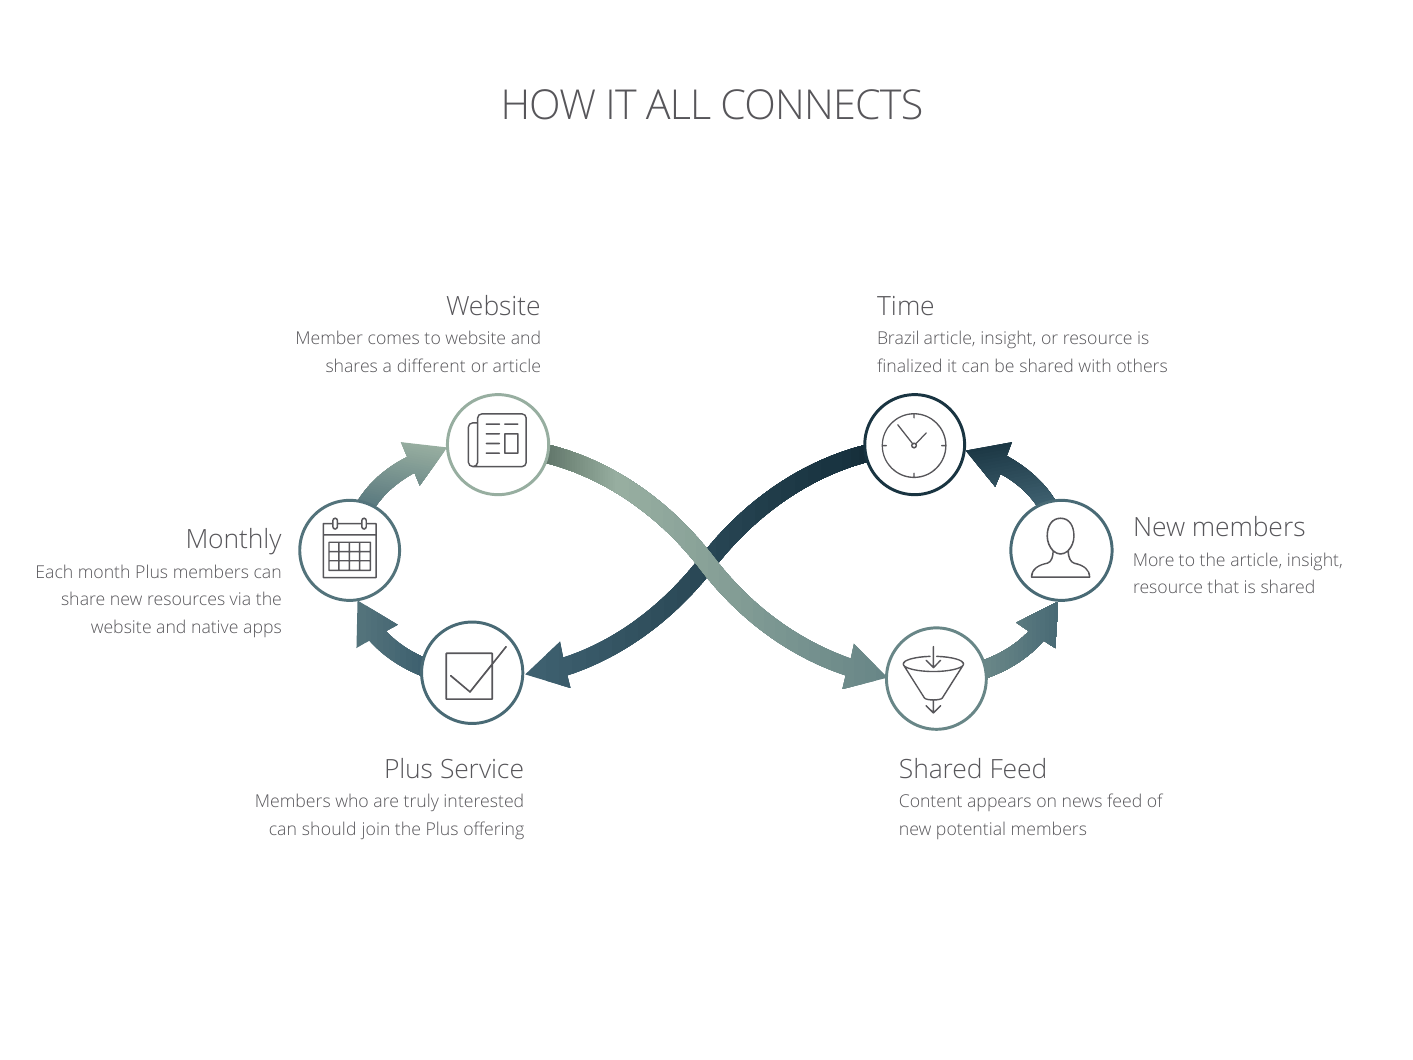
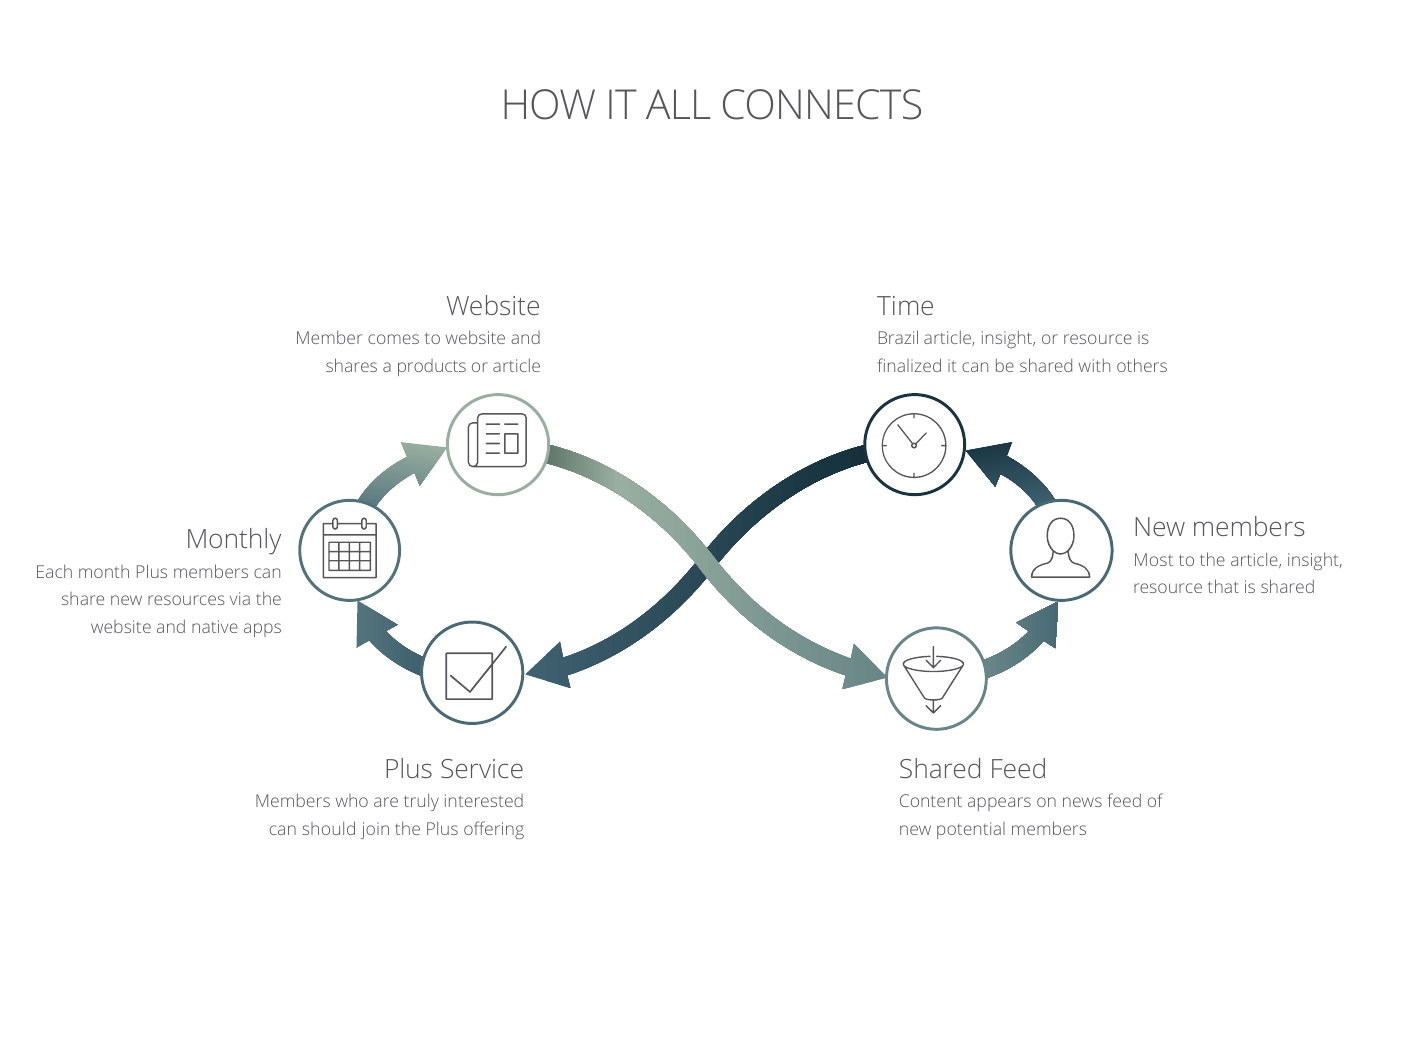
different: different -> products (432, 367)
More: More -> Most (1154, 560)
